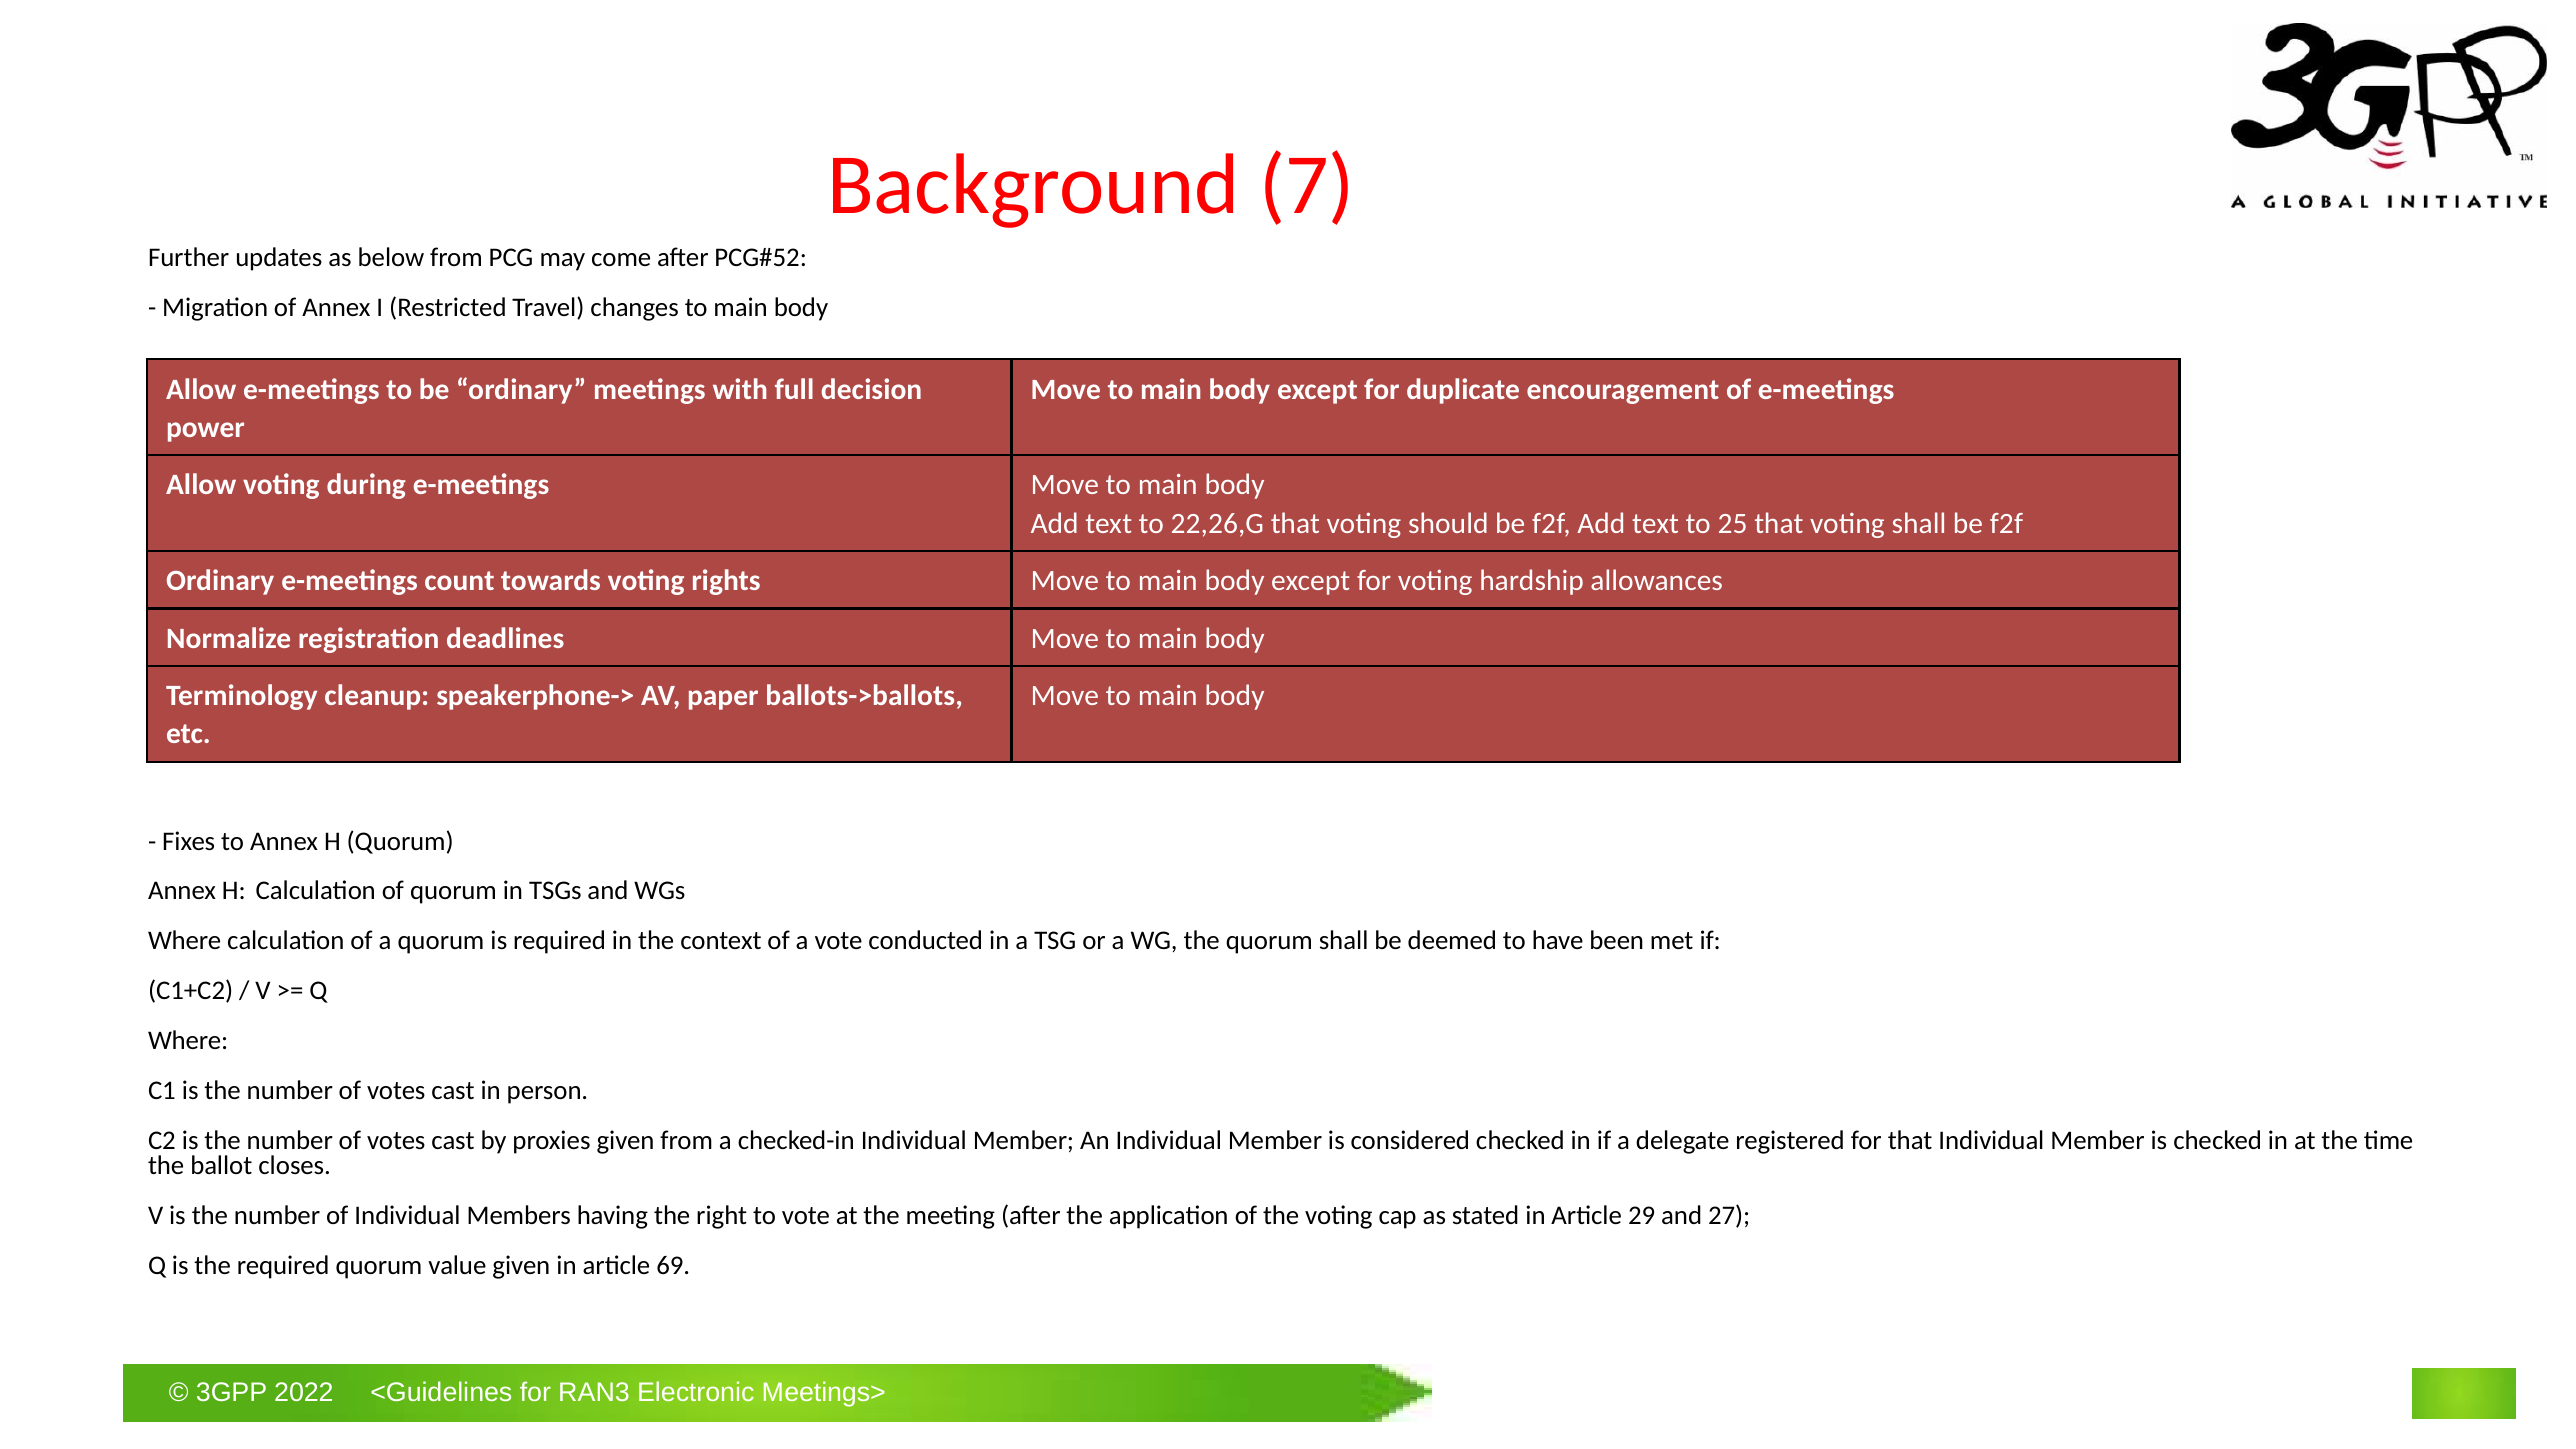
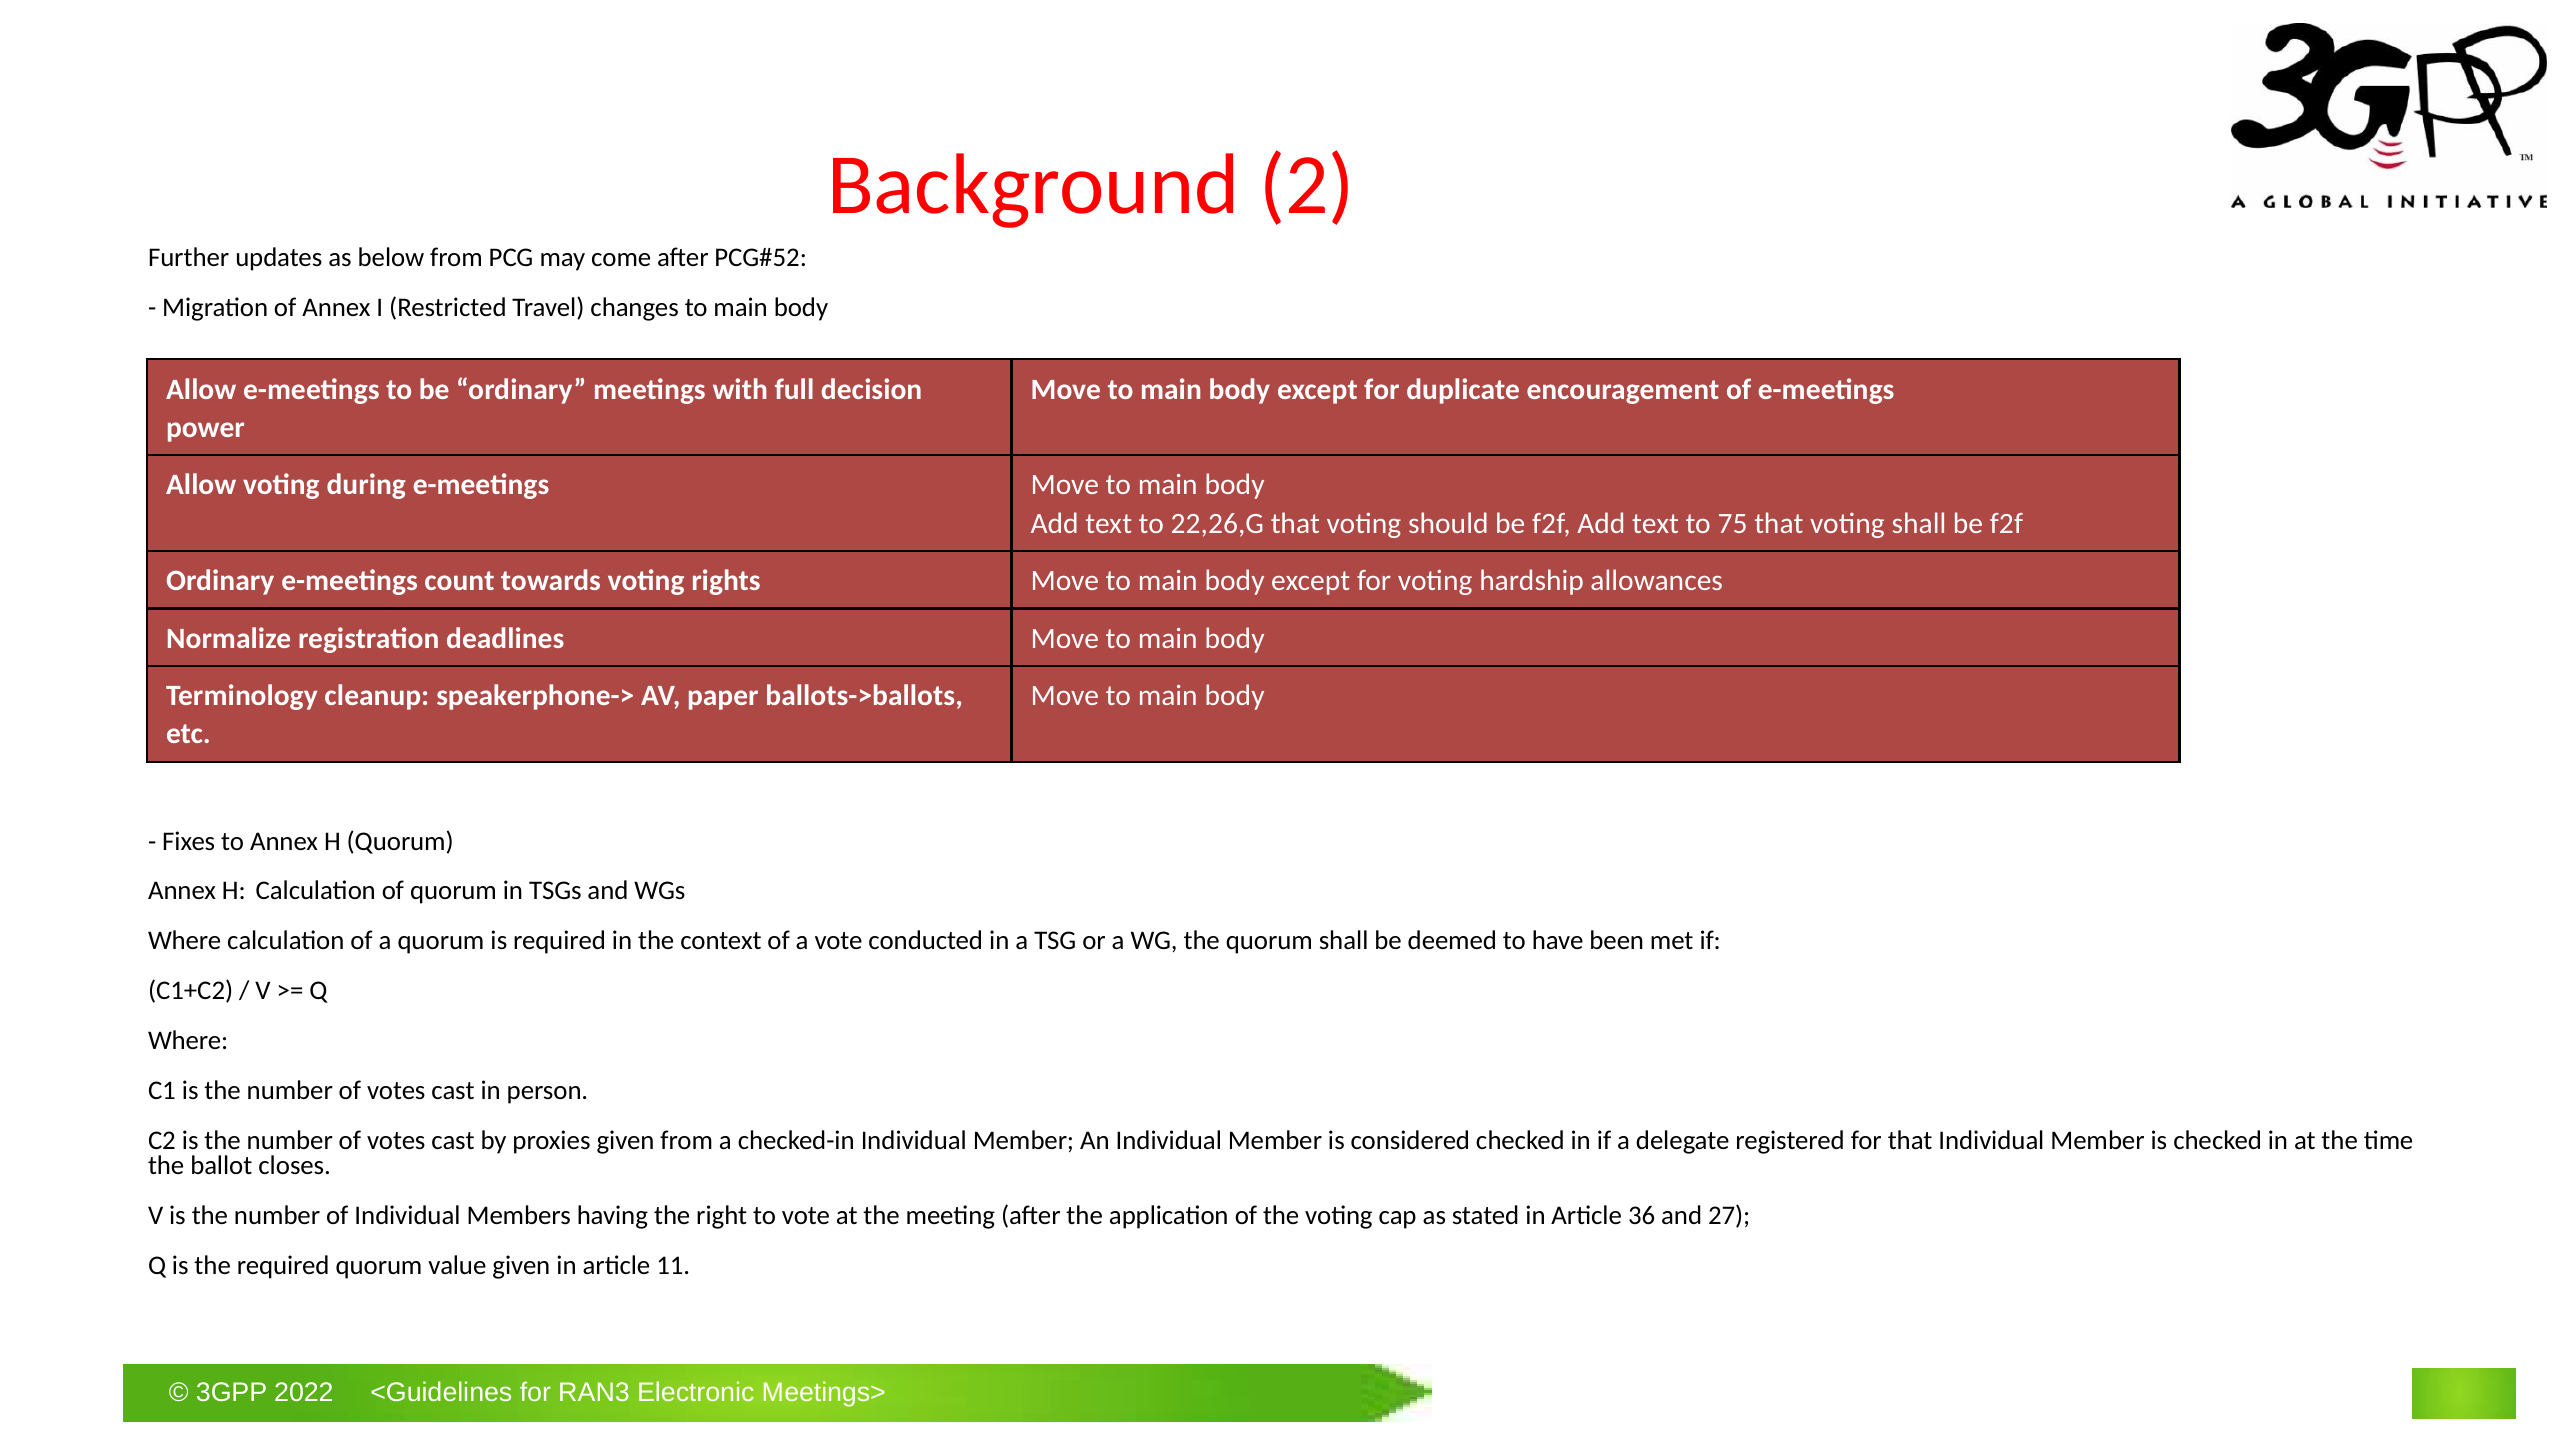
7: 7 -> 2 (1307, 185)
25: 25 -> 75 (1733, 523)
29: 29 -> 36 (1642, 1216)
69: 69 -> 11 (673, 1266)
